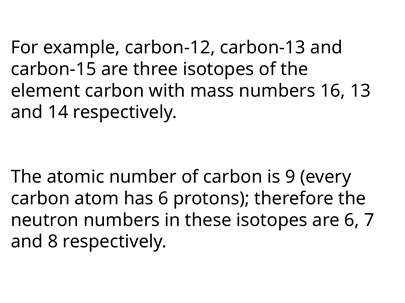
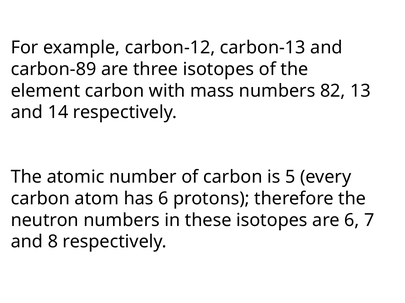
carbon-15: carbon-15 -> carbon-89 (54, 69)
16: 16 -> 82 (333, 91)
9: 9 -> 5 (290, 177)
